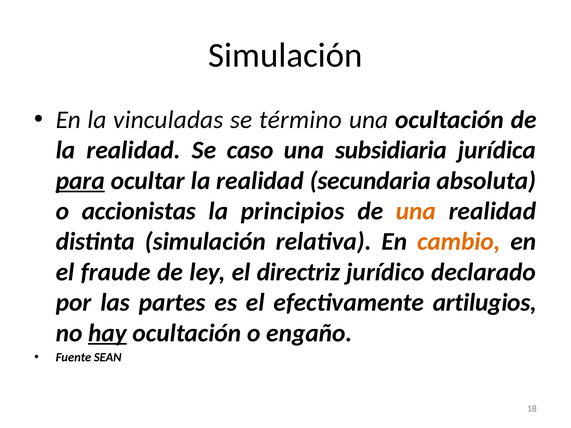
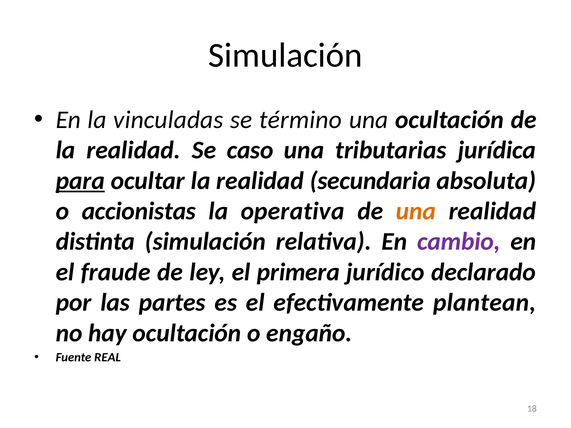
subsidiaria: subsidiaria -> tributarias (391, 150)
principios: principios -> operativa (293, 211)
cambio colour: orange -> purple (459, 242)
directriz: directriz -> primera (298, 272)
artilugios: artilugios -> plantean (485, 303)
hay underline: present -> none (107, 333)
SEAN: SEAN -> REAL (108, 358)
